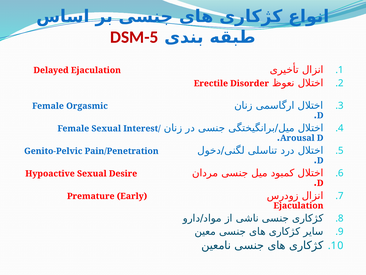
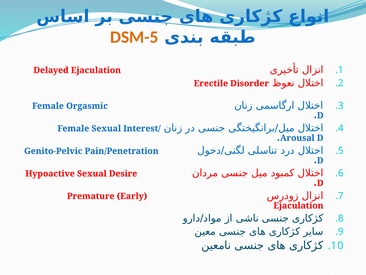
DSM-5 colour: red -> orange (134, 37)
